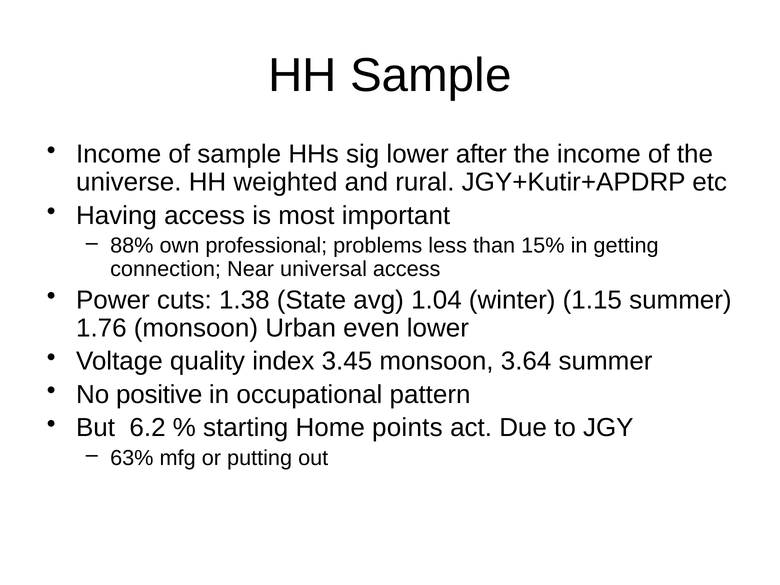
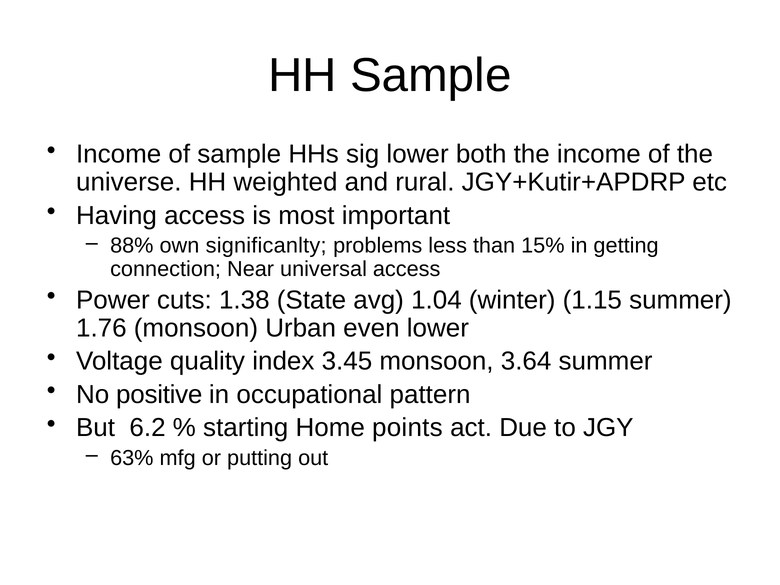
after: after -> both (481, 154)
professional: professional -> significanlty (266, 246)
